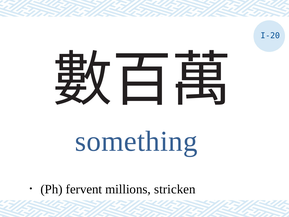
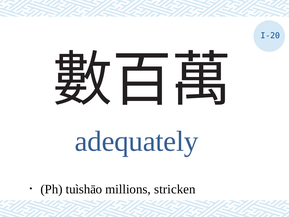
something: something -> adequately (136, 141)
fervent: fervent -> tuìshāo (84, 189)
